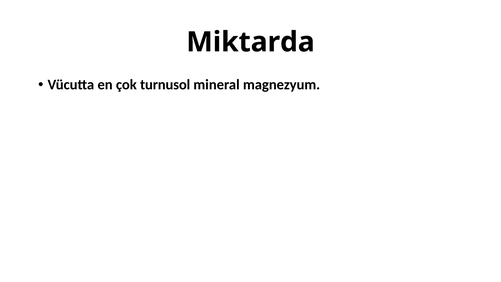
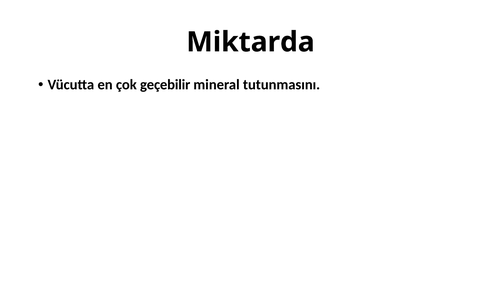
turnusol: turnusol -> geçebilir (165, 85)
magnezyum: magnezyum -> tutunmasını (282, 85)
